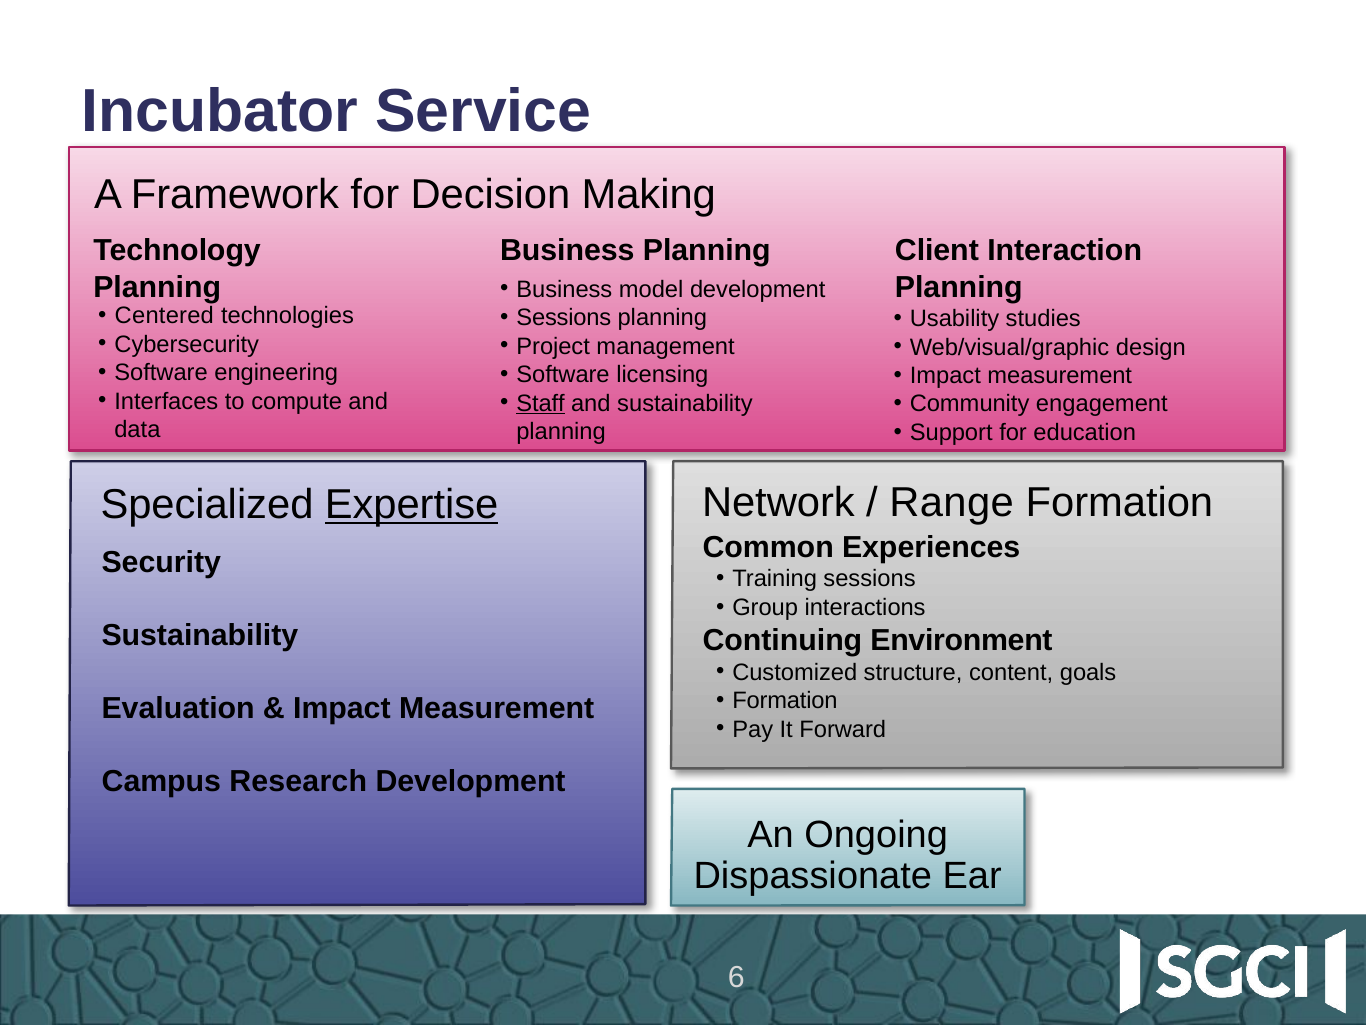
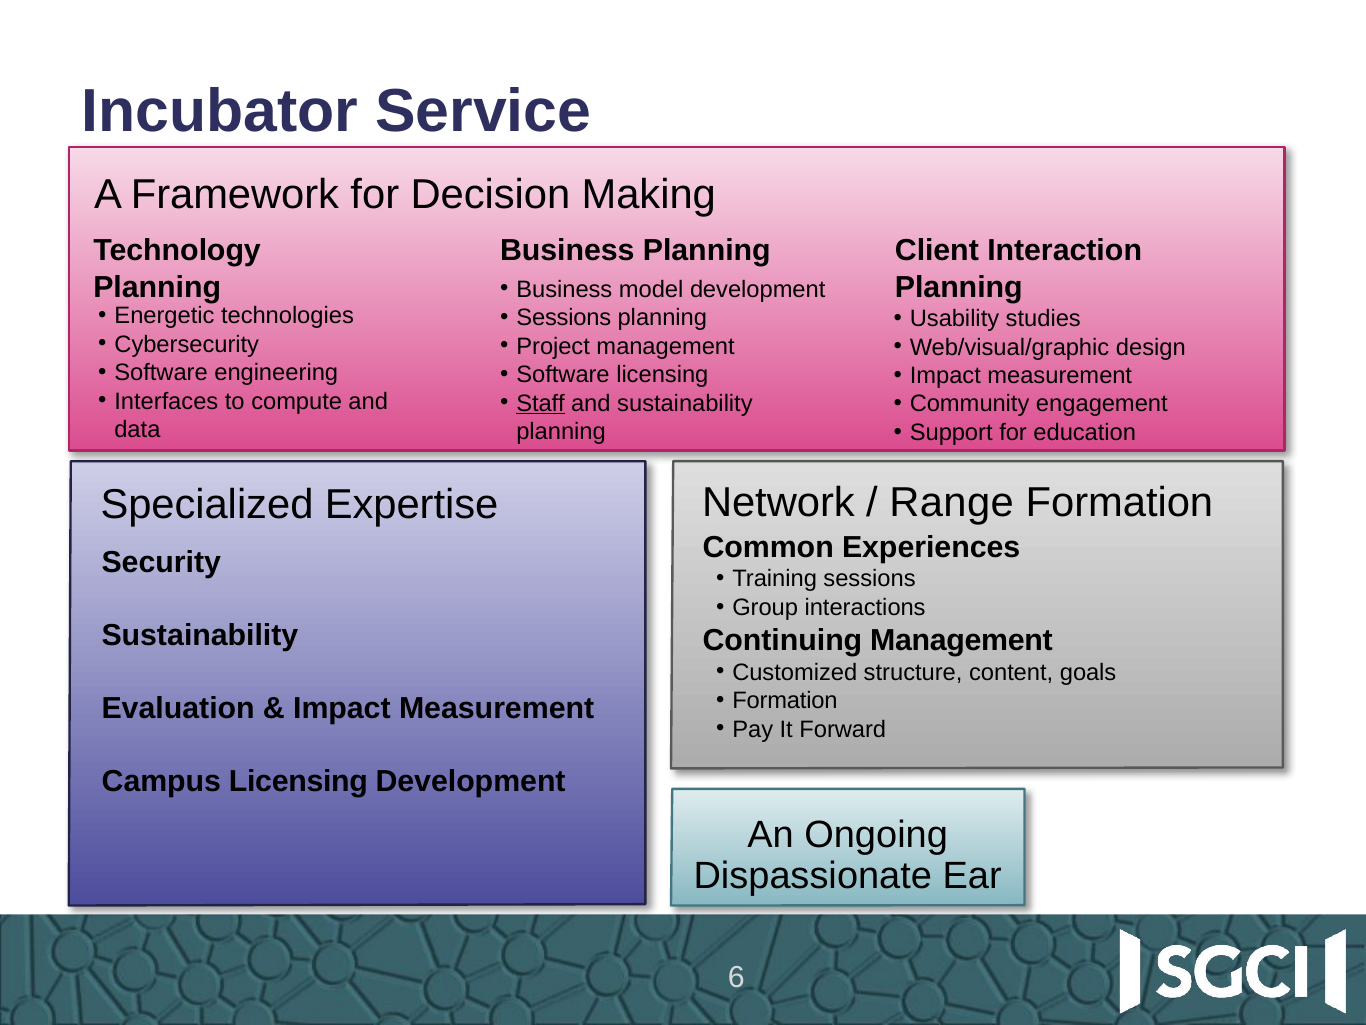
Centered: Centered -> Energetic (164, 316)
Expertise underline: present -> none (412, 505)
Continuing Environment: Environment -> Management (961, 640)
Campus Research: Research -> Licensing (298, 781)
